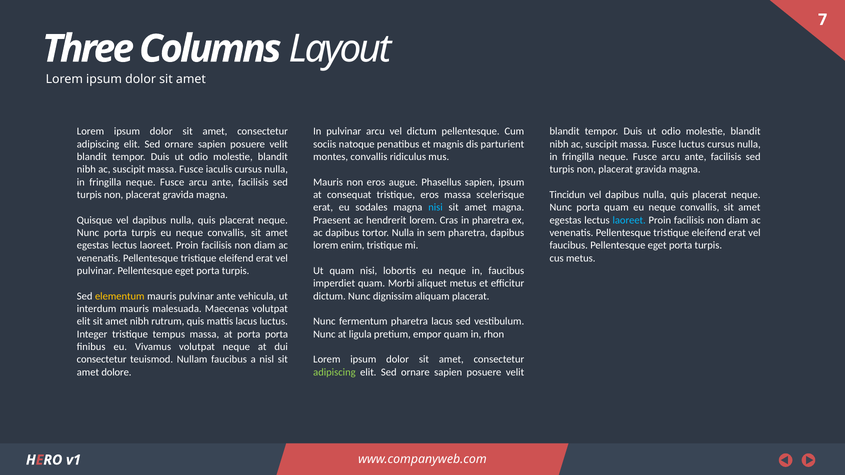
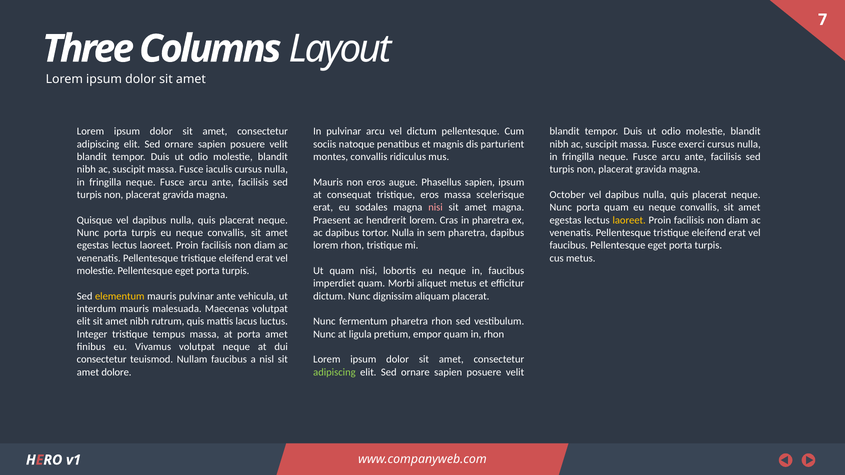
Fusce luctus: luctus -> exerci (692, 144)
Tincidun: Tincidun -> October (567, 195)
nisi colour: light blue -> pink (436, 208)
laoreet colour: light blue -> yellow (629, 220)
lorem enim: enim -> rhon (352, 246)
pulvinar: pulvinar -> molestie (96, 271)
pharetra lacus: lacus -> rhon (442, 322)
porta porta: porta -> amet (276, 334)
